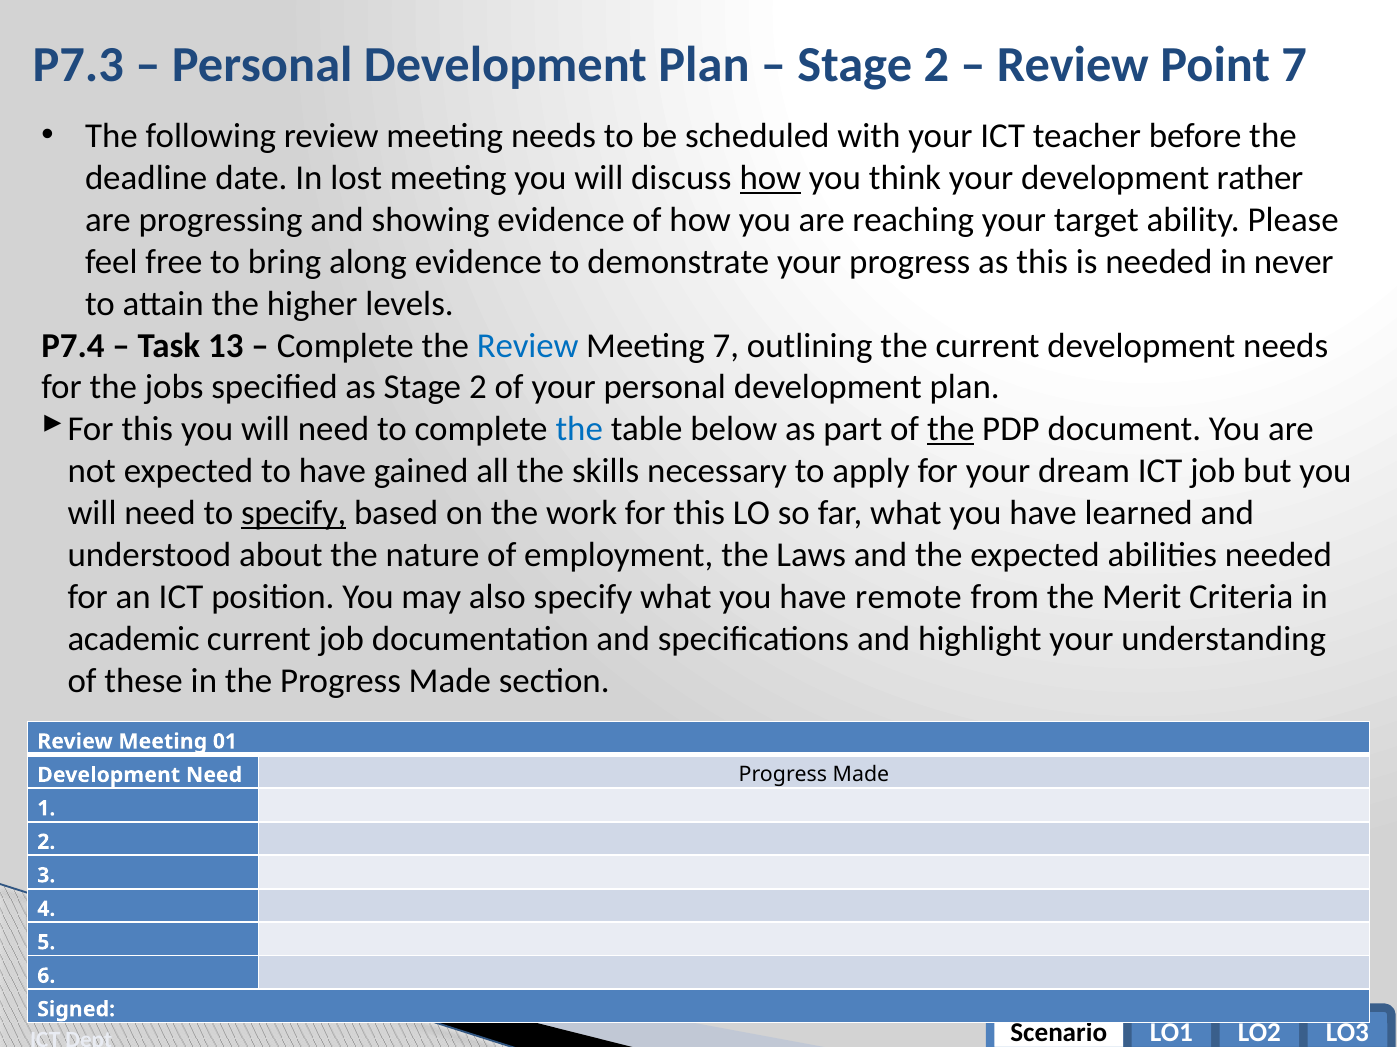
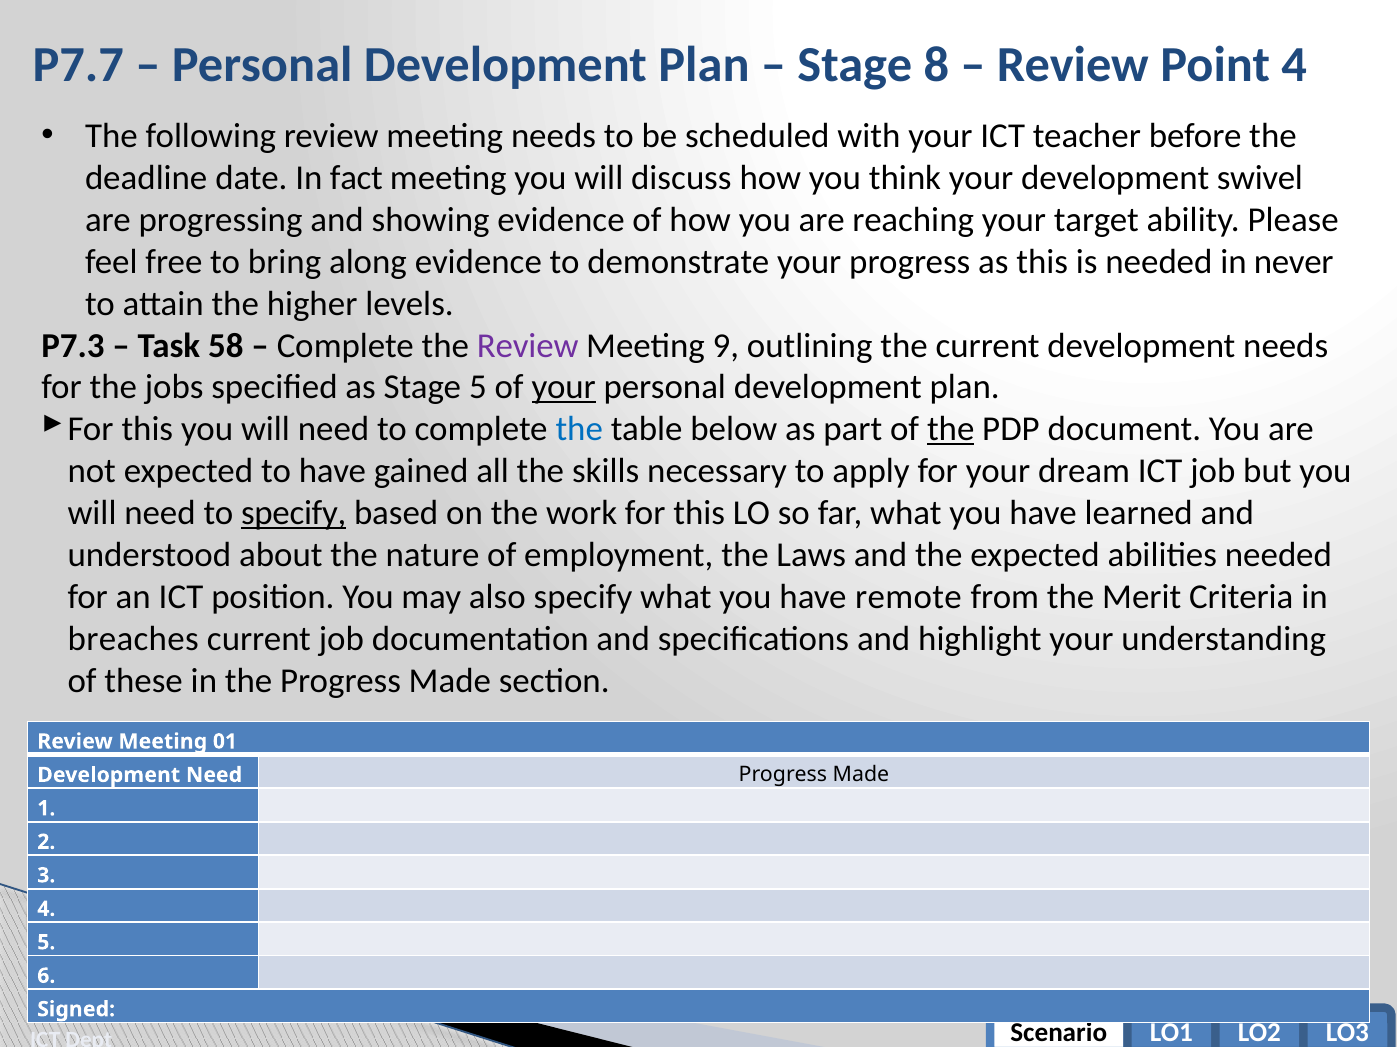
P7.3: P7.3 -> P7.7 (78, 65)
2: 2 -> 8 (936, 65)
Point 7: 7 -> 4 (1294, 65)
lost: lost -> fact (356, 178)
how underline: present -> none (770, 178)
rather: rather -> swivel (1260, 178)
P7.4: P7.4 -> P7.3 (73, 346)
13: 13 -> 58 (226, 346)
Review colour: blue -> purple (528, 346)
Meeting 7: 7 -> 9 (726, 346)
as Stage 2: 2 -> 5 (478, 388)
your underline: none -> present (564, 388)
academic: academic -> breaches (133, 639)
